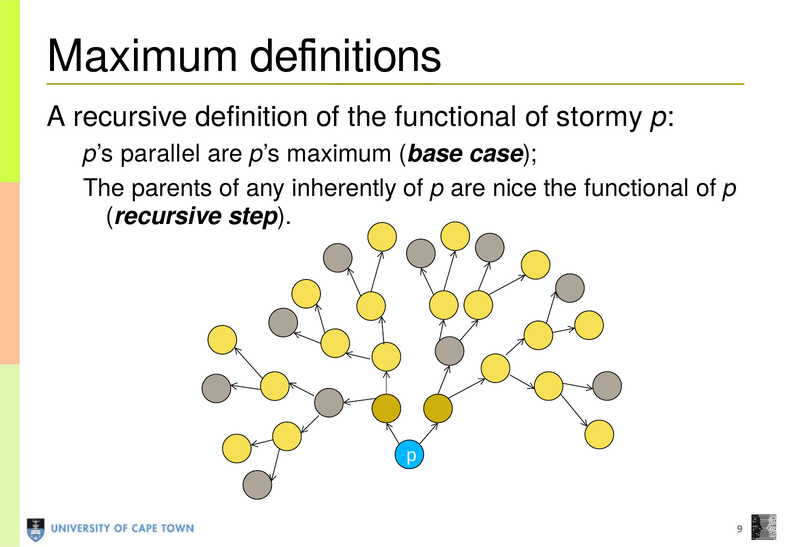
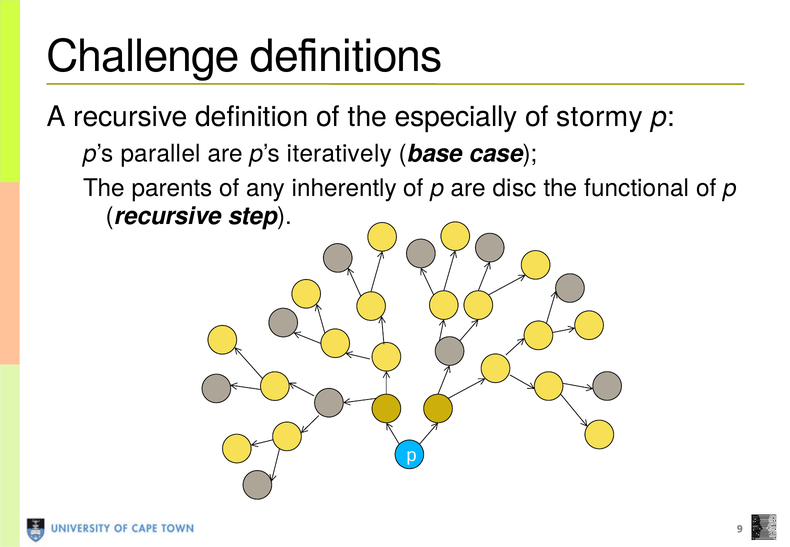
Maximum: Maximum -> Challenge (143, 57)
of the functional: functional -> especially (456, 117)
p’s maximum: maximum -> iteratively (339, 154)
nice: nice -> disc (515, 188)
